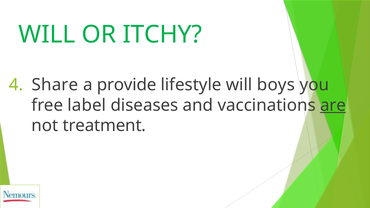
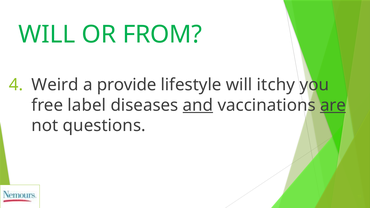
ITCHY: ITCHY -> FROM (162, 34)
Share: Share -> Weird (55, 85)
boys: boys -> itchy (276, 85)
and underline: none -> present (198, 105)
treatment: treatment -> questions (104, 126)
